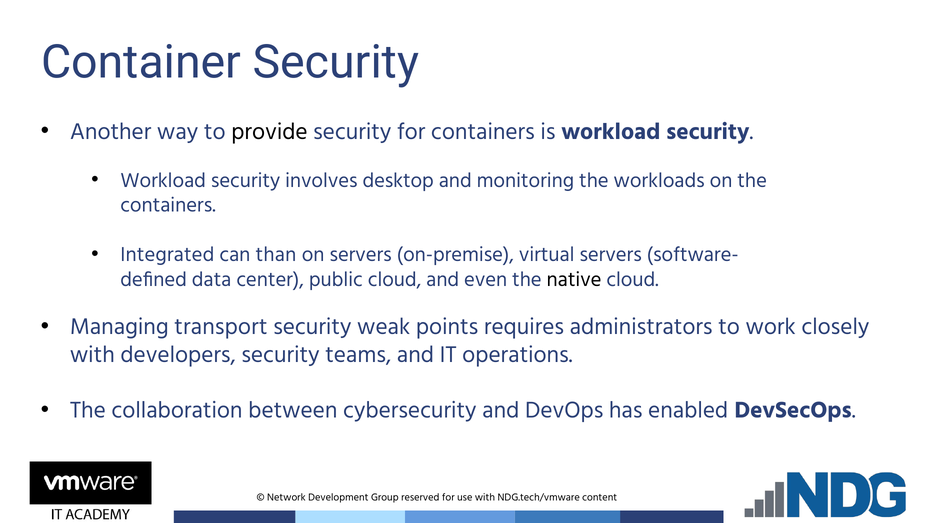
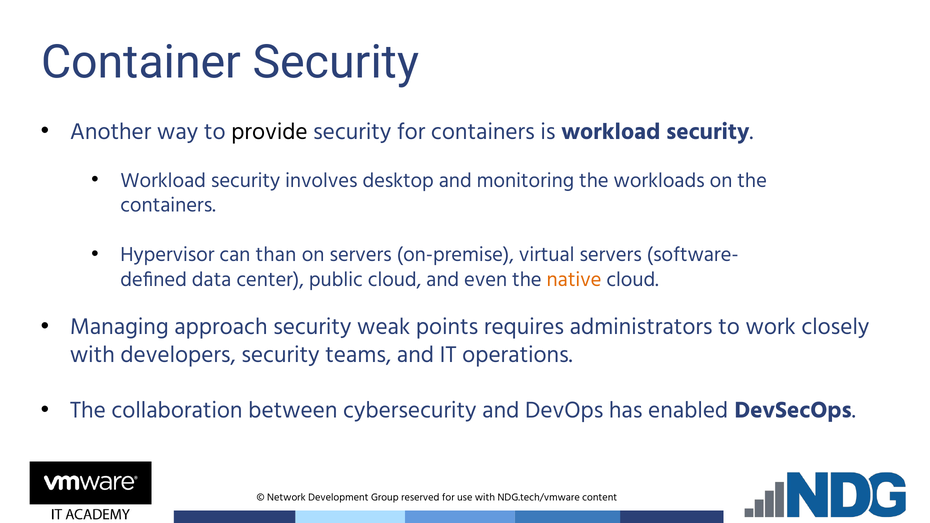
Integrated: Integrated -> Hypervisor (167, 255)
native colour: black -> orange (574, 280)
transport: transport -> approach (221, 327)
